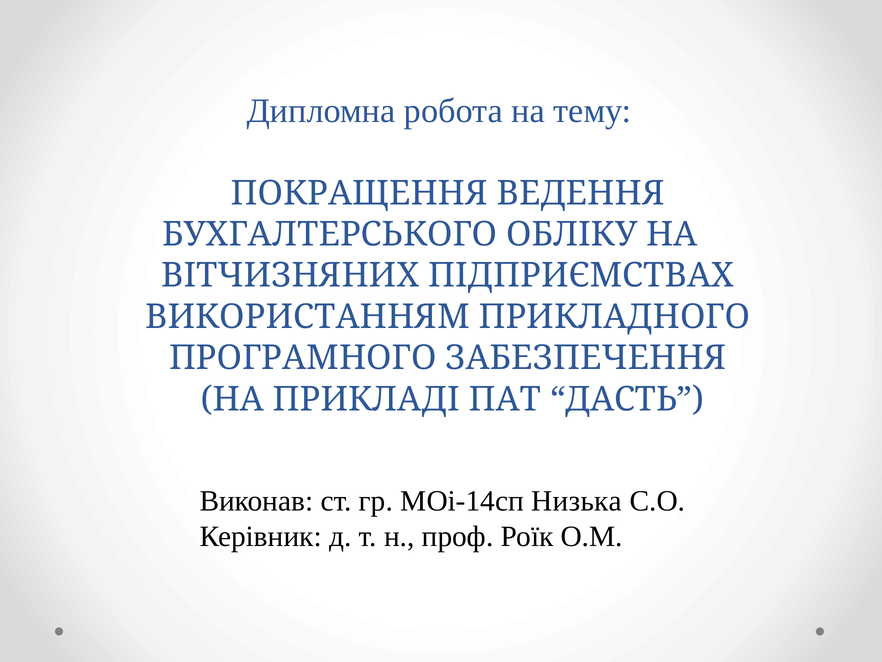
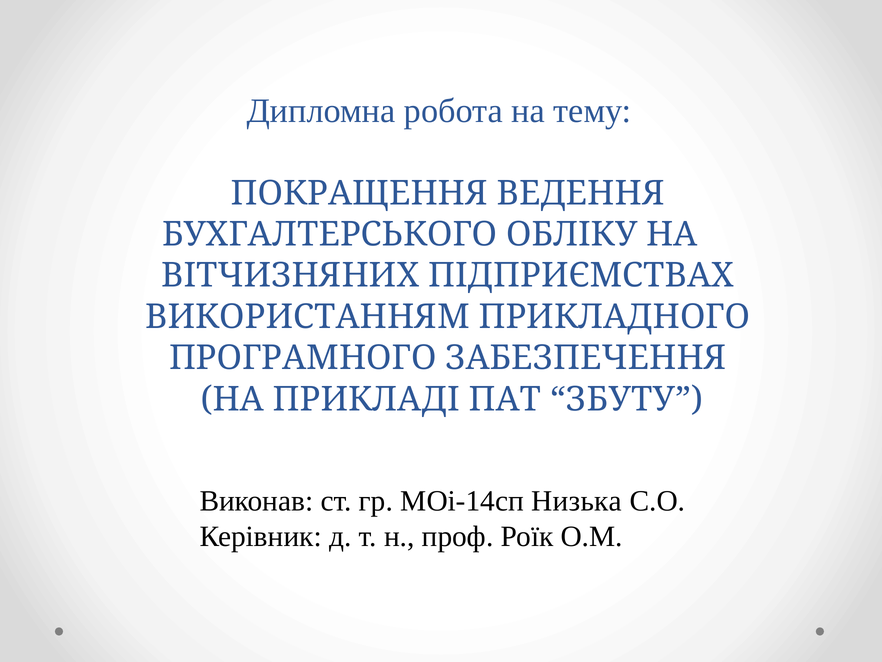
ДАСТЬ: ДАСТЬ -> ЗБУТУ (627, 399)
